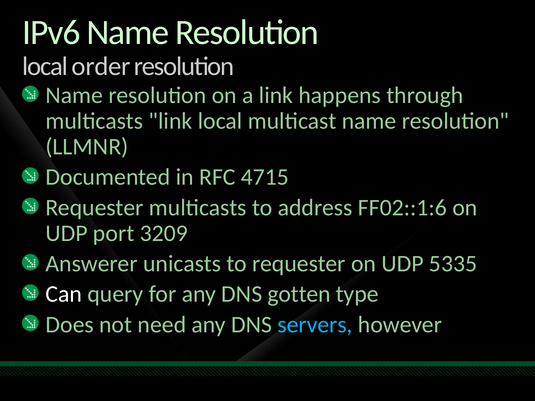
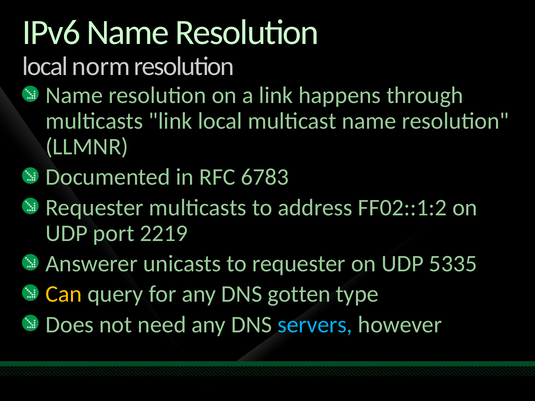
order: order -> norm (101, 66)
4715: 4715 -> 6783 (265, 177)
FF02::1:6: FF02::1:6 -> FF02::1:2 (402, 208)
3209: 3209 -> 2219 (164, 233)
Can colour: white -> yellow (64, 294)
